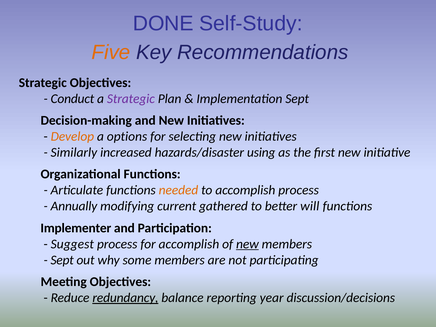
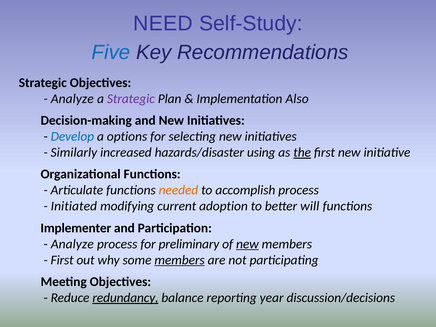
DONE: DONE -> NEED (163, 24)
Five colour: orange -> blue (111, 52)
Conduct: Conduct -> Analyze (72, 99)
Implementation Sept: Sept -> Also (297, 99)
Develop colour: orange -> blue (72, 136)
the underline: none -> present (302, 152)
Annually: Annually -> Initiated (74, 206)
gathered: gathered -> adoption (223, 206)
Suggest: Suggest -> Analyze (72, 244)
for accomplish: accomplish -> preliminary (189, 244)
Sept: Sept -> First (62, 260)
members underline: none -> present (180, 260)
